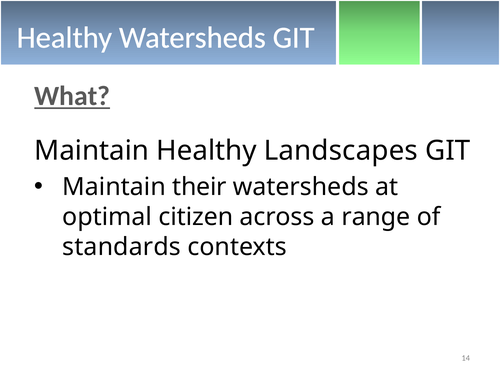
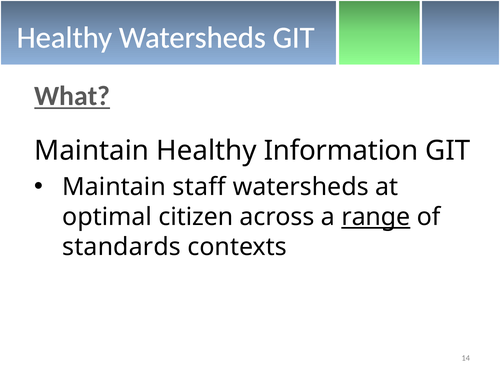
Landscapes: Landscapes -> Information (341, 151)
their: their -> staff (199, 187)
range underline: none -> present (376, 217)
